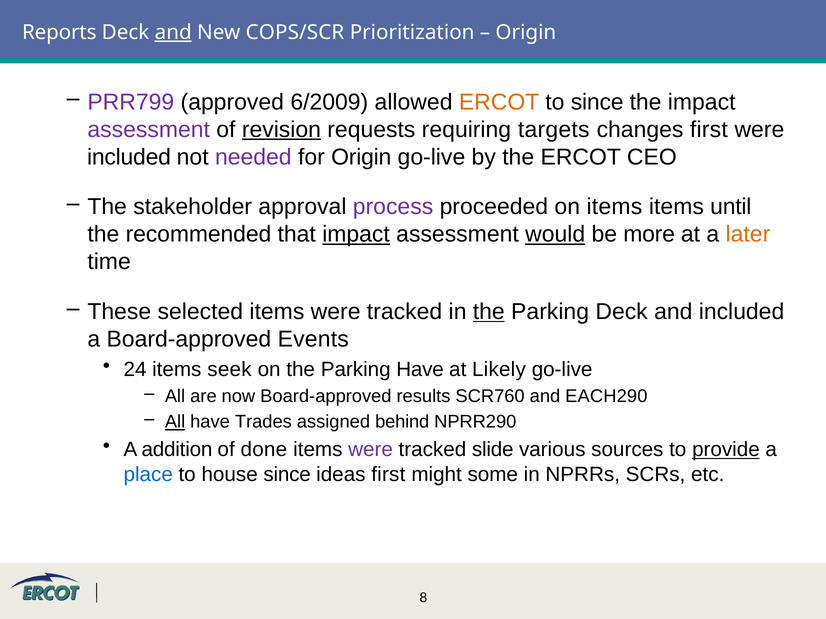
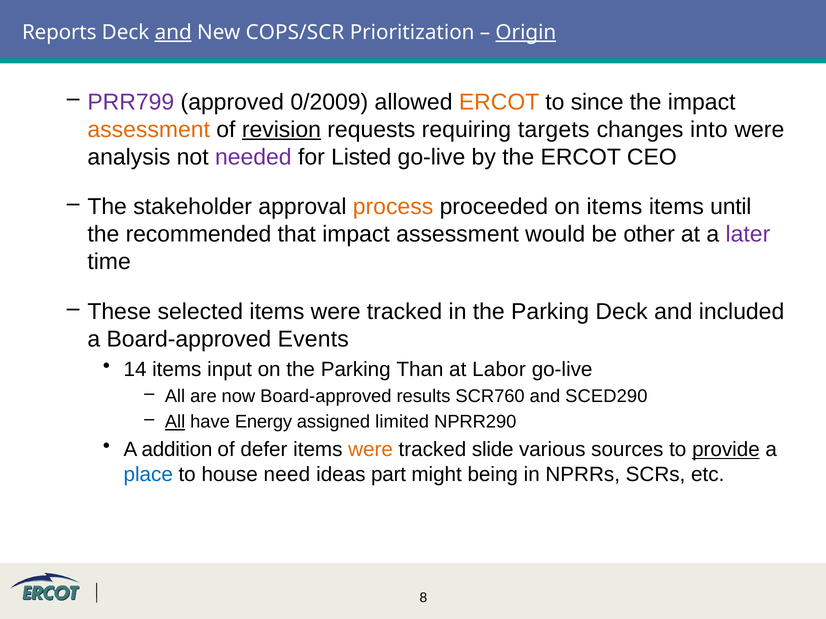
Origin underline: none -> present (526, 32)
6/2009: 6/2009 -> 0/2009 (329, 102)
assessment colour: purple -> orange (149, 130)
changes first: first -> into (709, 130)
included: included -> analysis (129, 157)
for Origin: Origin -> Listed (361, 157)
process colour: purple -> orange (393, 207)
impact underline: present -> none (356, 235)
would underline: present -> none (555, 235)
more: more -> other (649, 235)
later colour: orange -> purple (748, 235)
the underline: present -> none (489, 312)
24: 24 -> 14 (135, 370)
seek: seek -> input (230, 370)
Parking Have: Have -> Than (420, 370)
Likely: Likely -> Labor (499, 370)
EACH290: EACH290 -> SCED290 (606, 397)
Trades: Trades -> Energy (264, 422)
behind: behind -> limited (402, 422)
done: done -> defer (264, 450)
were colour: purple -> orange (371, 450)
house since: since -> need (287, 475)
ideas first: first -> part (389, 475)
some: some -> being (493, 475)
